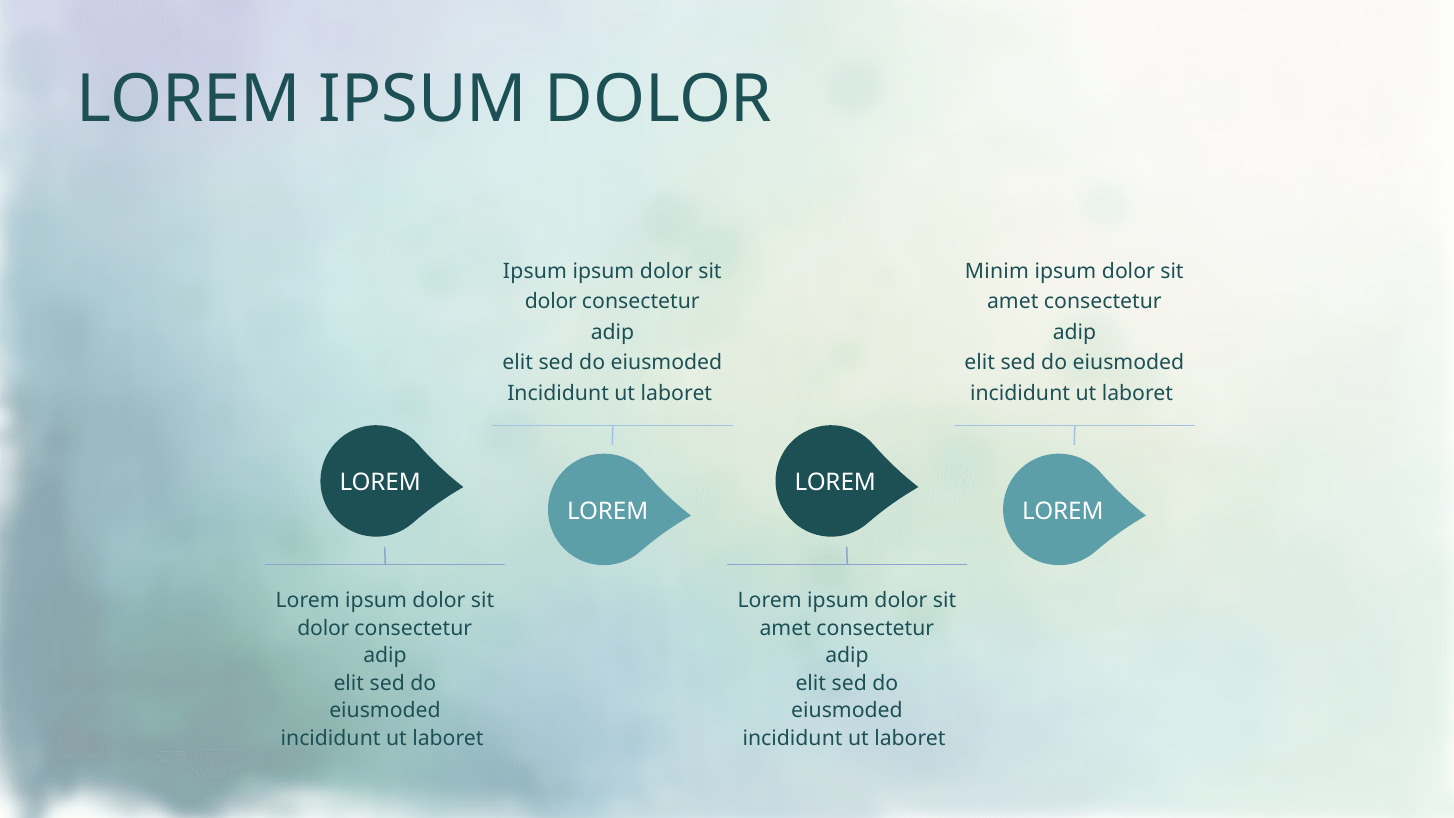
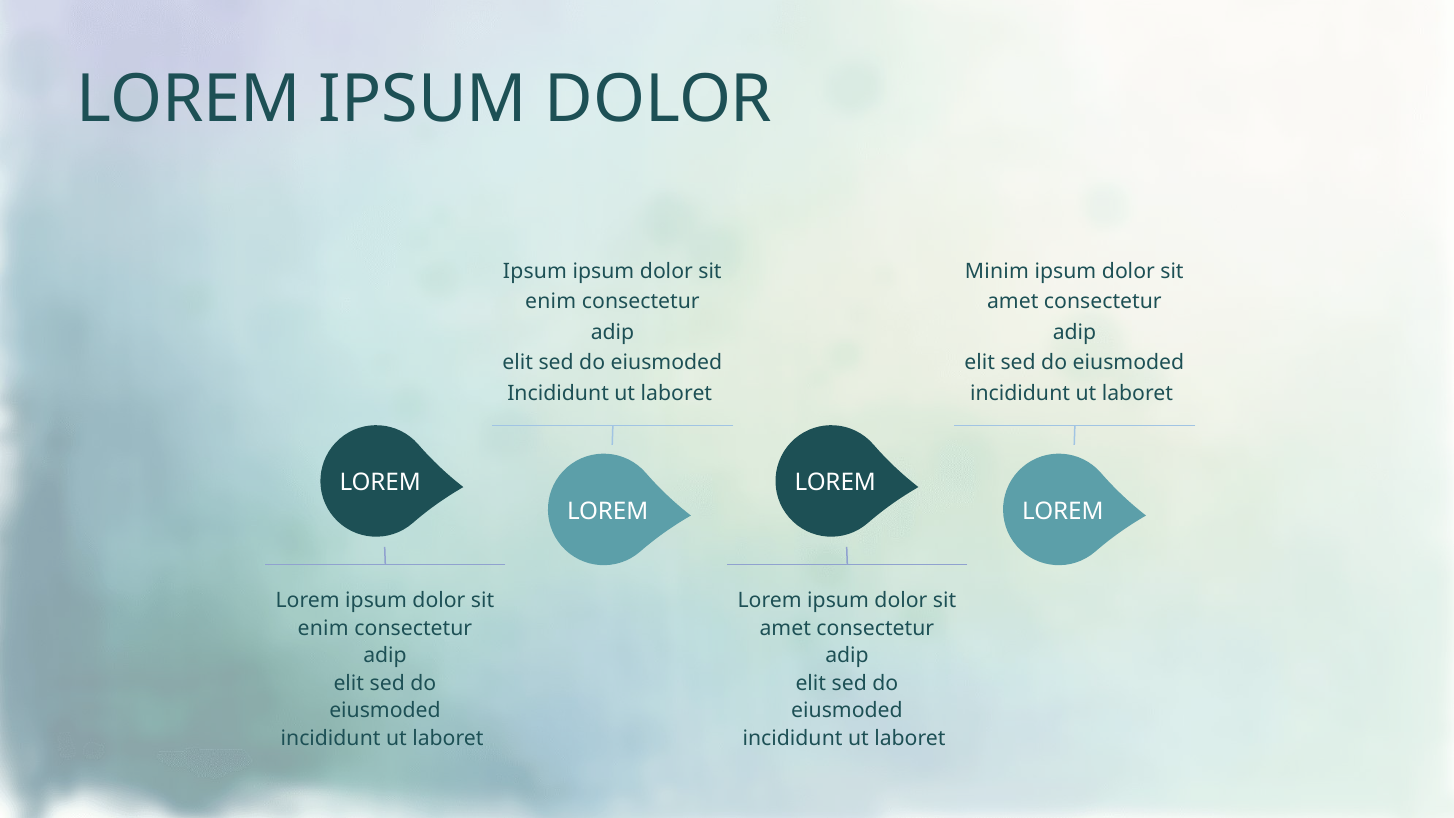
dolor: dolor -> enim (551, 302)
dolor: dolor -> enim (323, 628)
